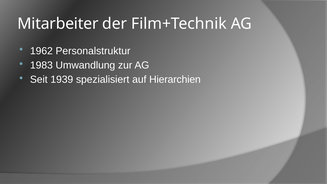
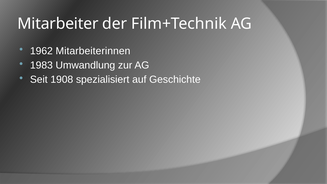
Personalstruktur: Personalstruktur -> Mitarbeiterinnen (93, 51)
1939: 1939 -> 1908 (62, 80)
Hierarchien: Hierarchien -> Geschichte (175, 80)
